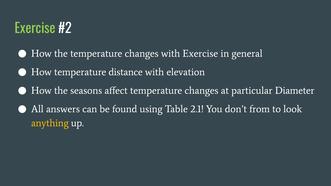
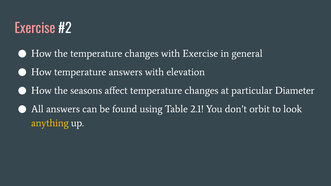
Exercise colour: light green -> pink (35, 29)
temperature distance: distance -> answers (126, 72)
from: from -> orbit (260, 109)
